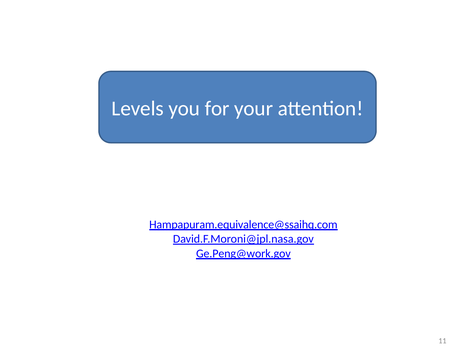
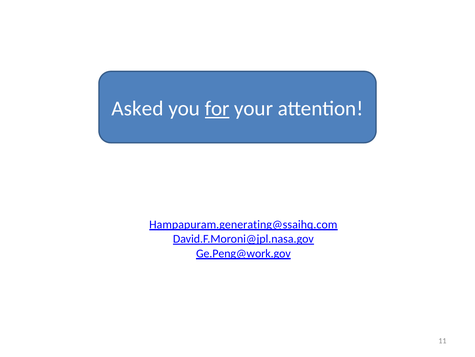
Levels: Levels -> Asked (138, 108)
for underline: none -> present (217, 108)
Hampapuram.equivalence@ssaihq.com: Hampapuram.equivalence@ssaihq.com -> Hampapuram.generating@ssaihq.com (243, 224)
